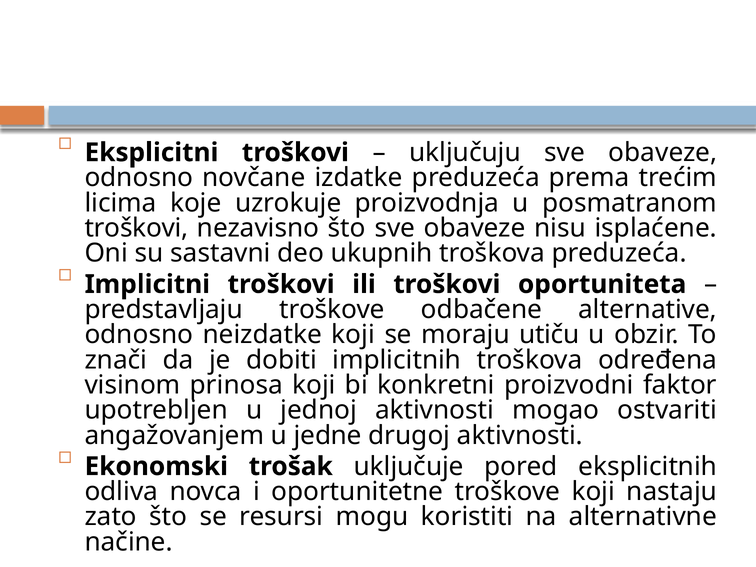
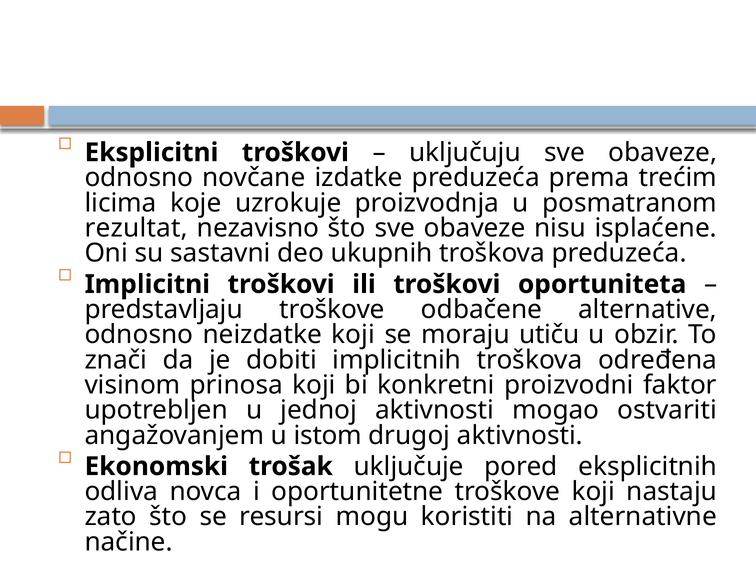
troškovi: troškovi -> rezultat (136, 228)
jedne: jedne -> istom (328, 435)
